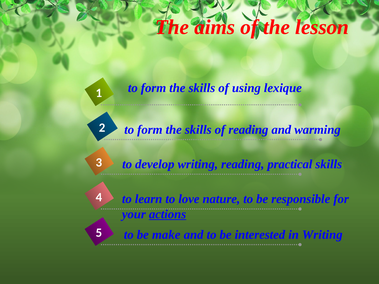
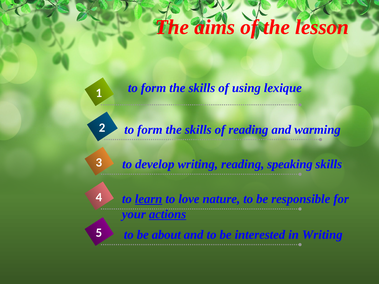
practical: practical -> speaking (290, 164)
learn underline: none -> present (149, 199)
make: make -> about (166, 235)
